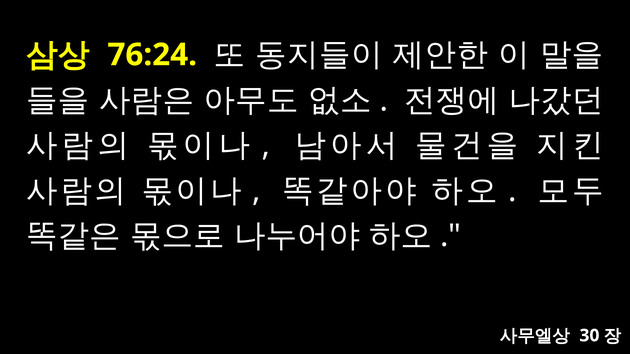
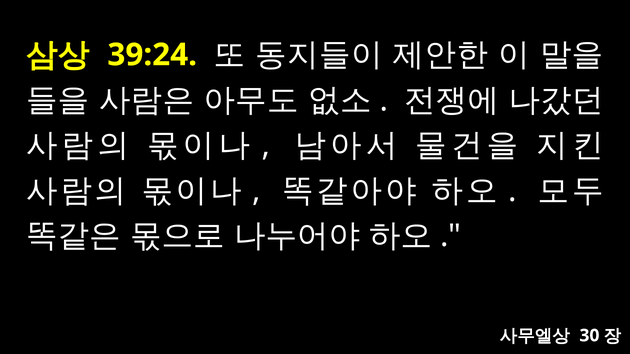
76:24: 76:24 -> 39:24 (152, 55)
